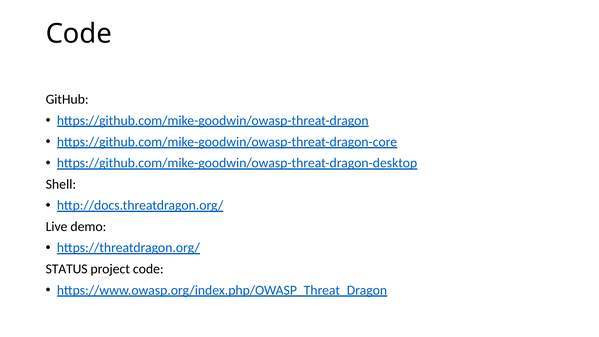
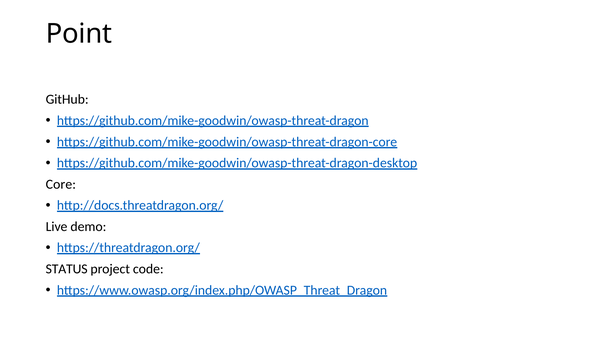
Code: Code -> Point (79, 34)
Shell: Shell -> Core (61, 184)
